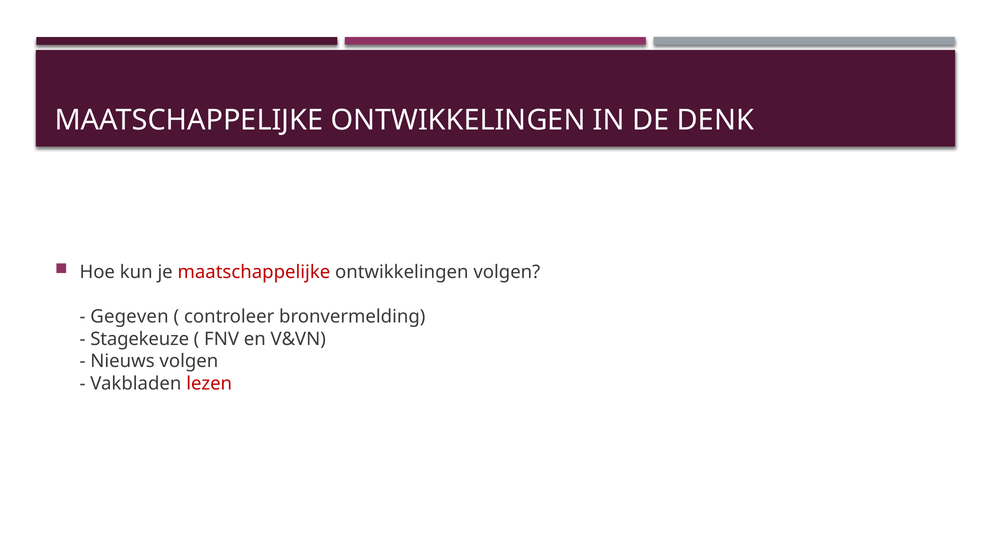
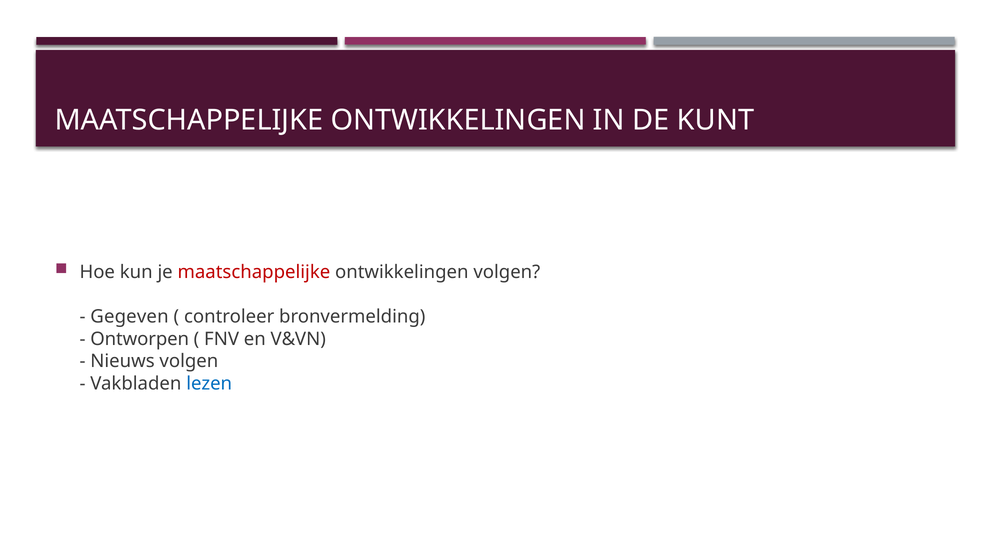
DENK: DENK -> KUNT (716, 120)
Stagekeuze: Stagekeuze -> Ontworpen (140, 339)
lezen colour: red -> blue (209, 384)
